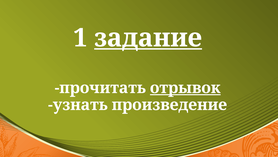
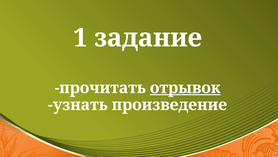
задание underline: present -> none (148, 38)
